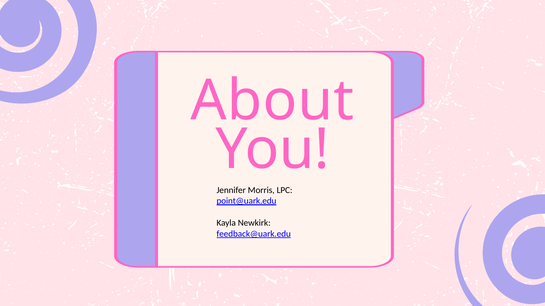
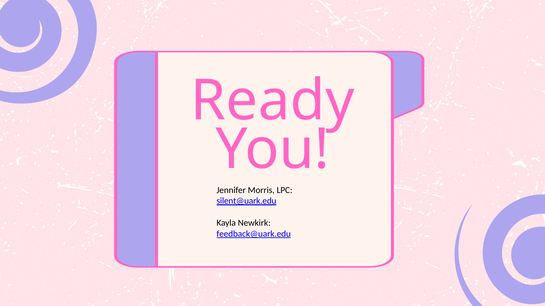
About: About -> Ready (272, 101)
point@uark.edu: point@uark.edu -> silent@uark.edu (246, 201)
